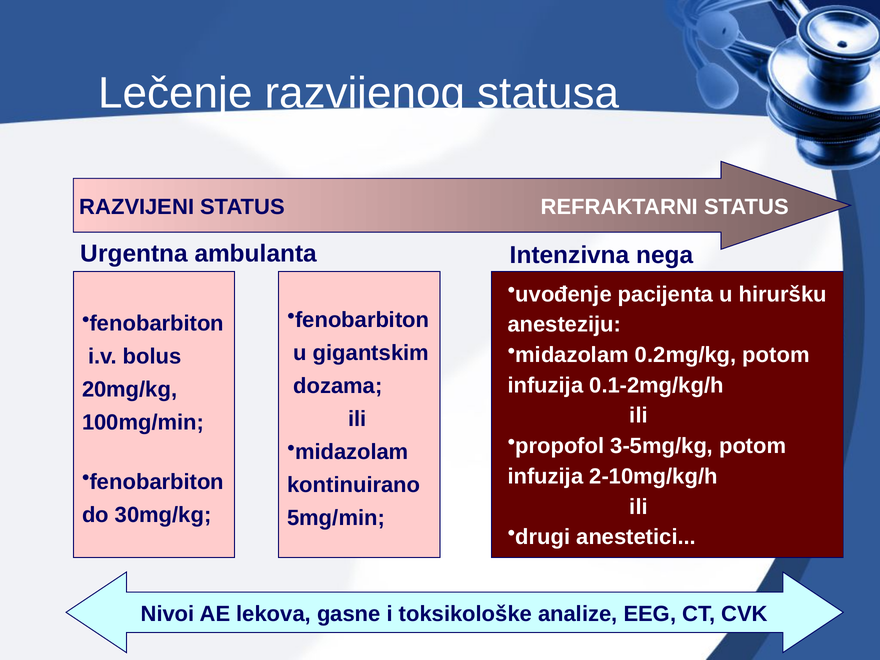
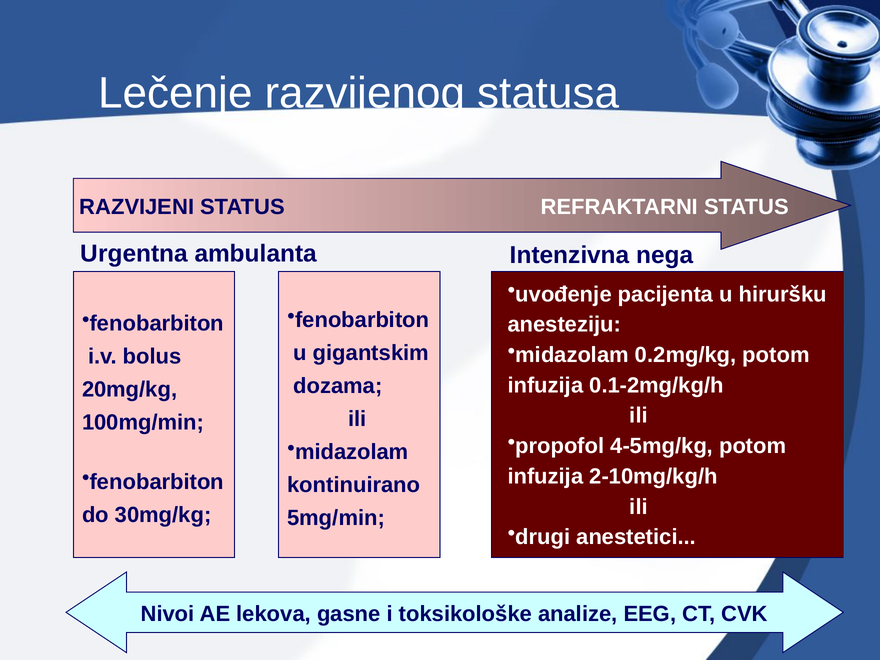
3-5mg/kg: 3-5mg/kg -> 4-5mg/kg (662, 446)
